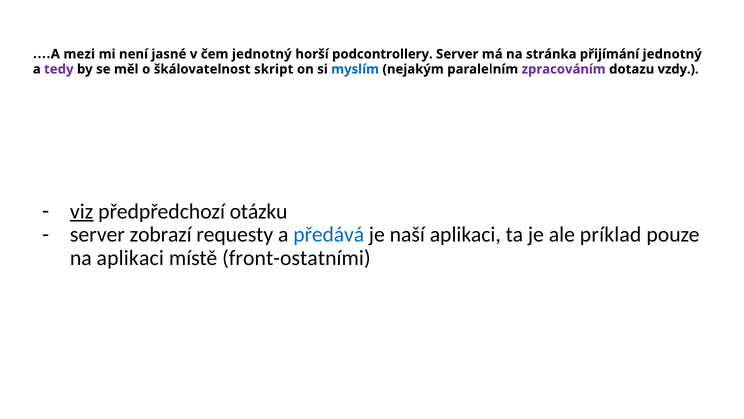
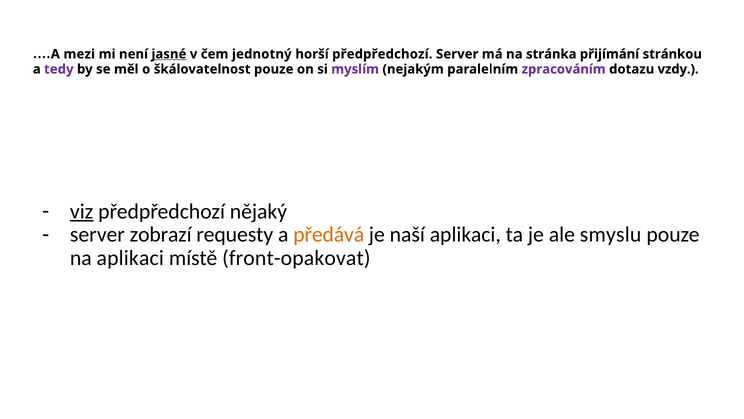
jasné underline: none -> present (169, 54)
horší podcontrollery: podcontrollery -> předpředchozí (382, 54)
přijímání jednotný: jednotný -> stránkou (672, 54)
škálovatelnost skript: skript -> pouze (274, 69)
myslím colour: blue -> purple (355, 69)
otázku: otázku -> nějaký (258, 211)
předává colour: blue -> orange (329, 235)
príklad: príklad -> smyslu (611, 235)
front-ostatními: front-ostatními -> front-opakovat (296, 258)
